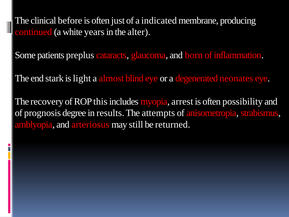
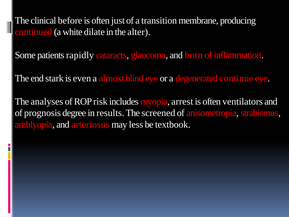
indicated: indicated -> transition (159, 20)
years: years -> dilate (94, 32)
preplus: preplus -> rapidly (80, 55)
light: light -> even (82, 78)
neonates: neonates -> continue (236, 78)
recovery: recovery -> analyses (47, 101)
this: this -> risk (100, 101)
possibility: possibility -> ventilators (243, 101)
attempts: attempts -> screened (158, 113)
still: still -> less (136, 124)
returned: returned -> textbook (173, 124)
